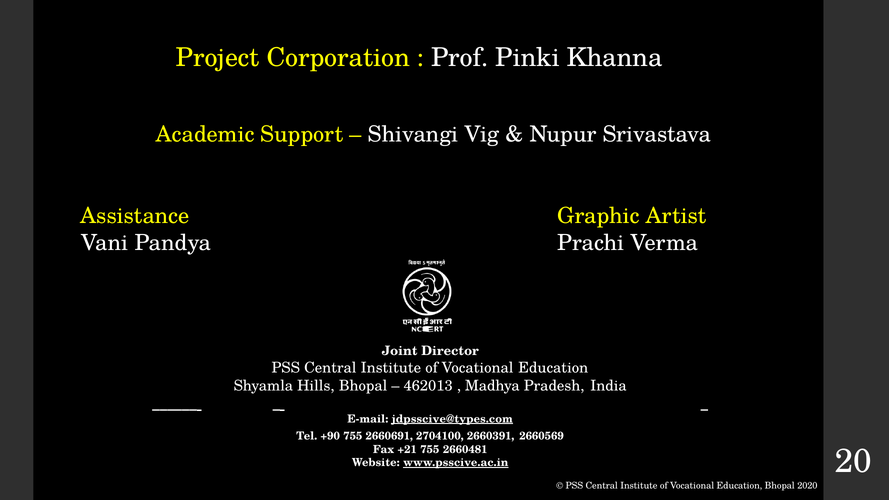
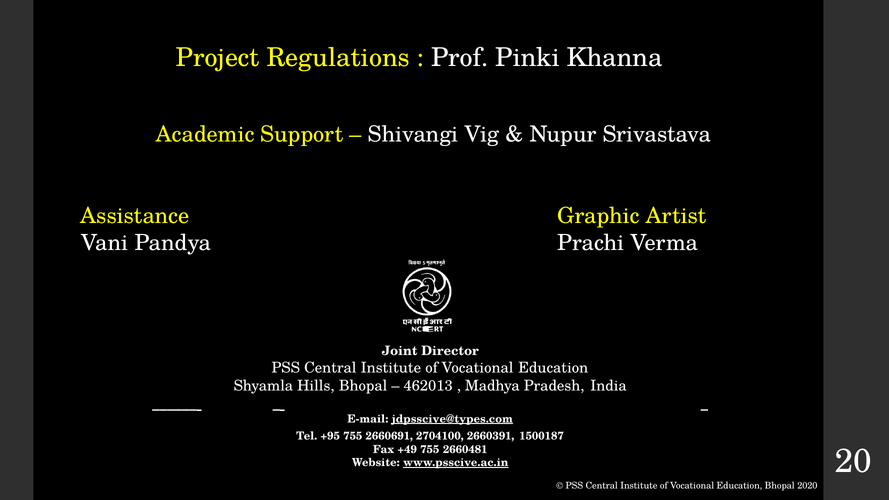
Corporation: Corporation -> Regulations (338, 58)
+90: +90 -> +95 (330, 436)
2660569: 2660569 -> 1500187 (542, 436)
+21: +21 -> +49 (407, 449)
